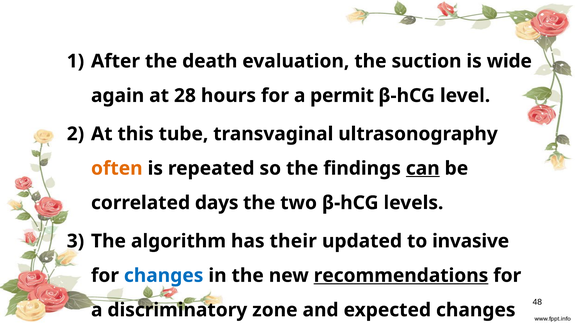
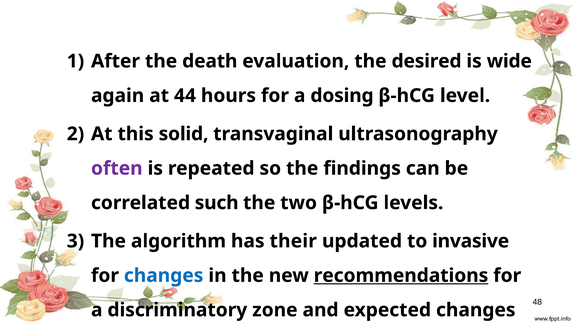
suction: suction -> desired (427, 61)
28: 28 -> 44 (185, 96)
permit: permit -> dosing (342, 96)
tube: tube -> solid (184, 134)
often colour: orange -> purple (117, 169)
can underline: present -> none (423, 169)
days: days -> such (217, 203)
